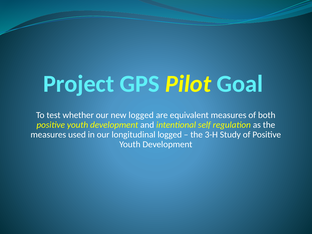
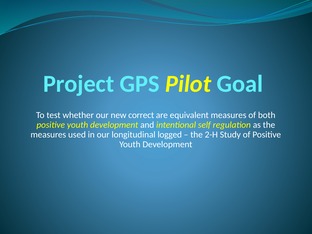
new logged: logged -> correct (141, 115)
3-H: 3-H -> 2-H (211, 135)
